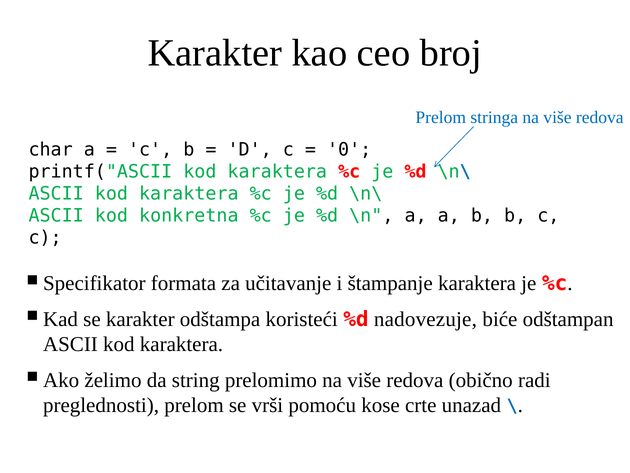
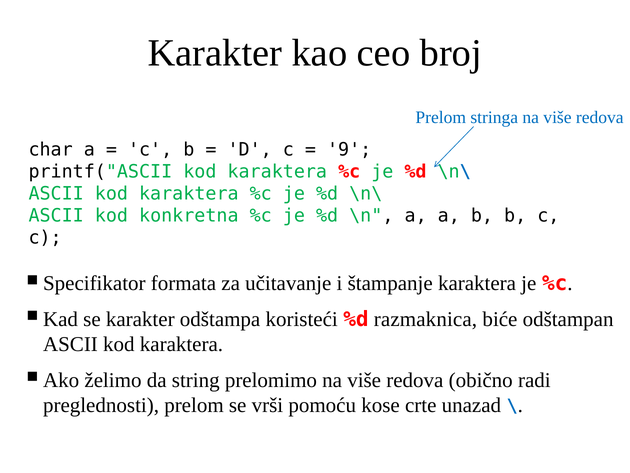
0: 0 -> 9 (349, 149)
nadovezuje: nadovezuje -> razmaknica (425, 319)
